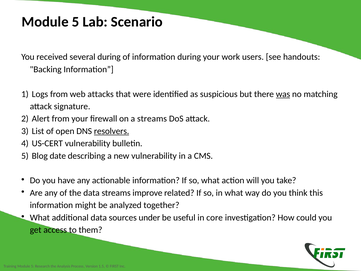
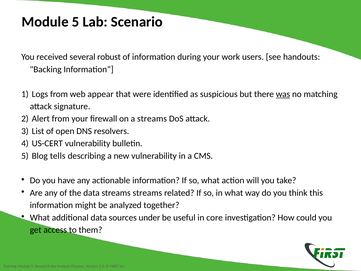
several during: during -> robust (109, 57)
attacks: attacks -> appear (101, 94)
resolvers underline: present -> none (112, 131)
date: date -> tells (58, 156)
streams improve: improve -> streams (147, 193)
